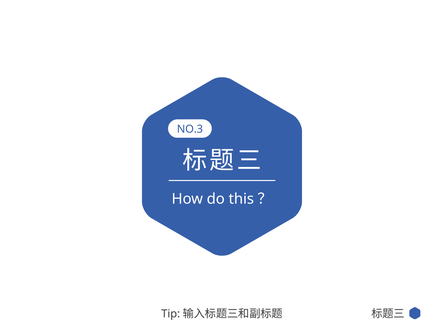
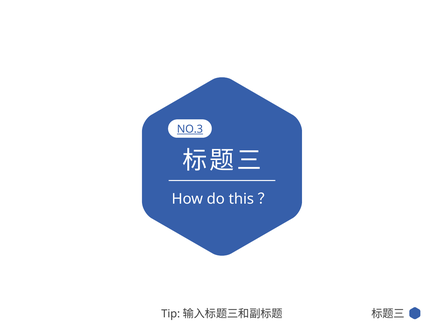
NO.3 underline: none -> present (190, 129)
